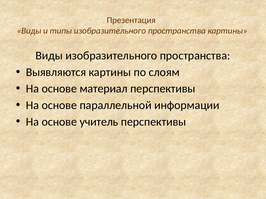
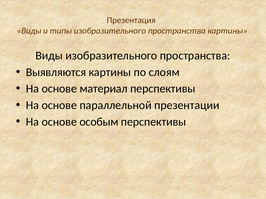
информации: информации -> презентации (187, 105)
учитель: учитель -> особым (99, 122)
